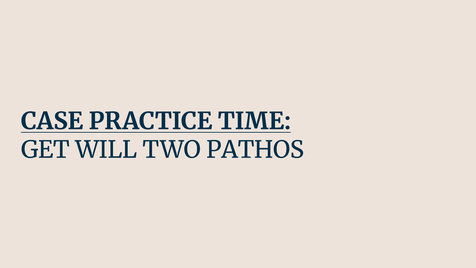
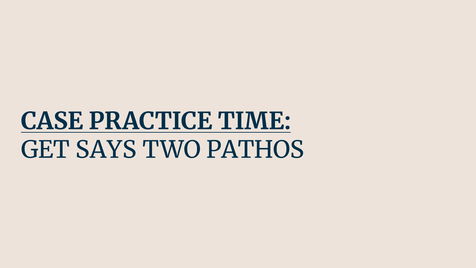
WILL: WILL -> SAYS (106, 150)
